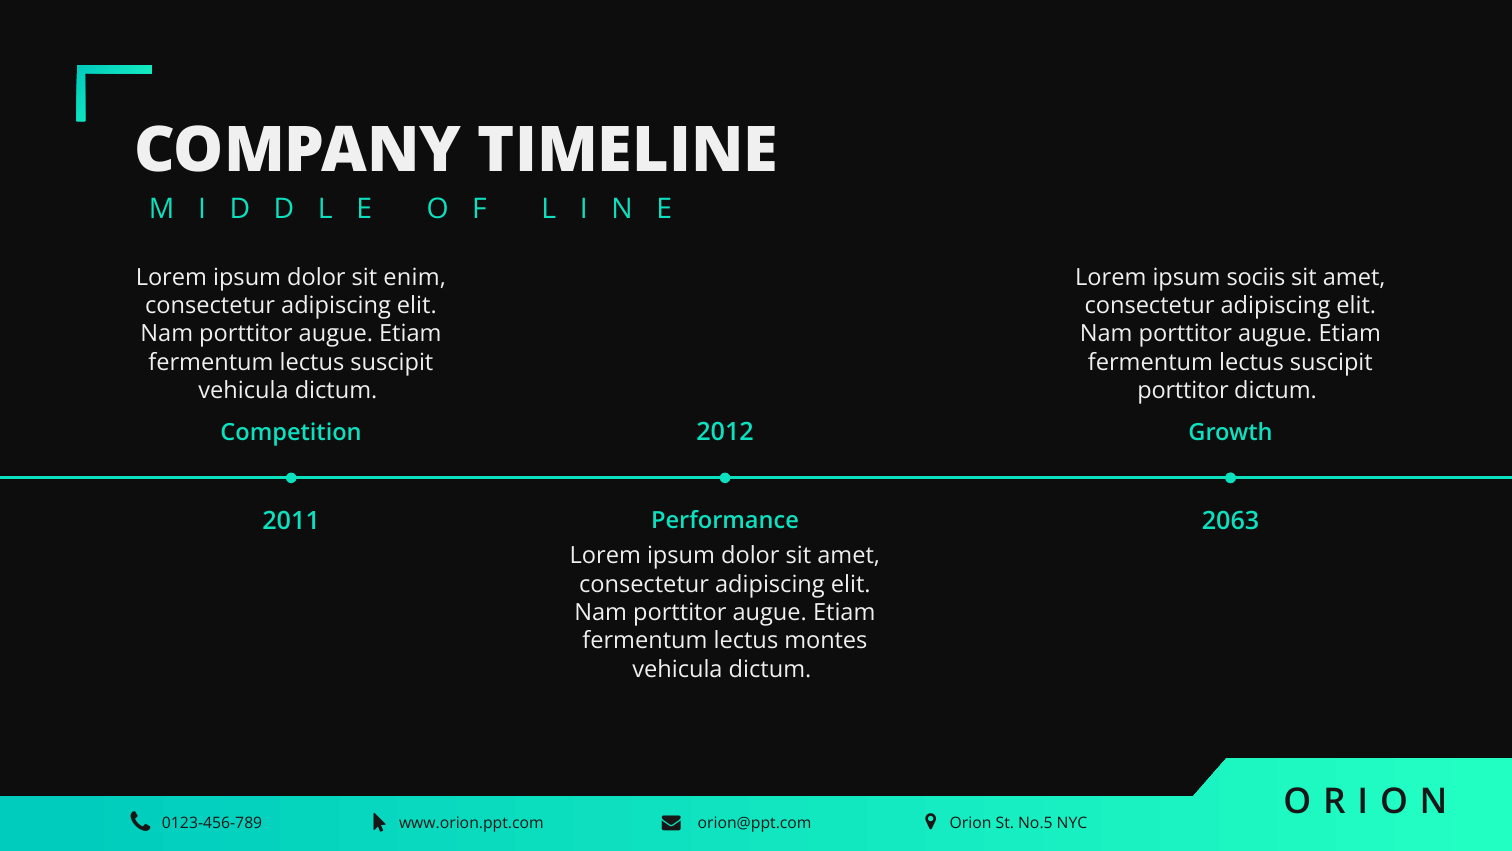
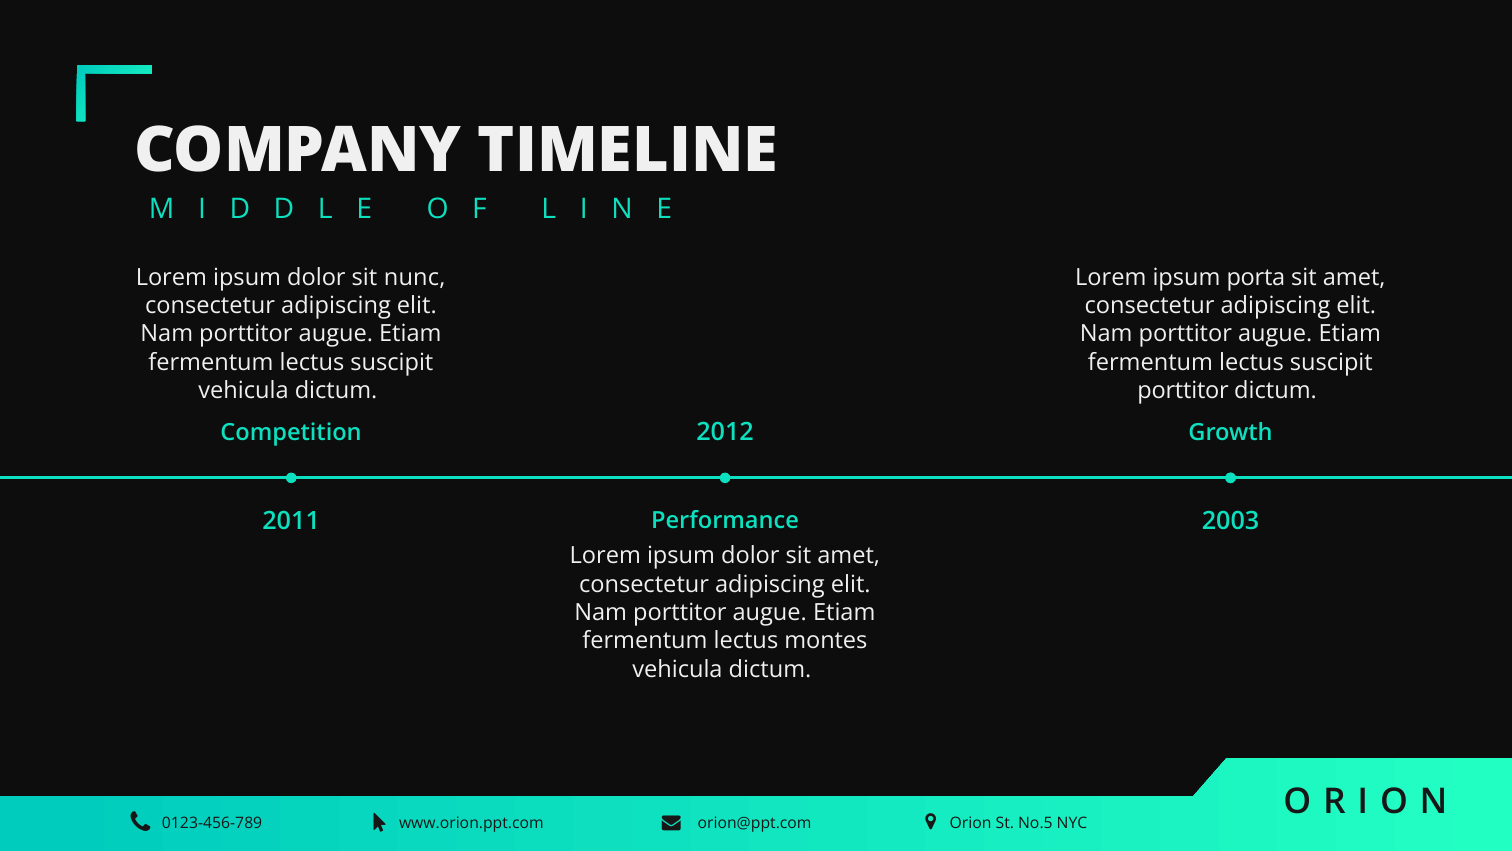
enim: enim -> nunc (415, 277)
sociis: sociis -> porta (1256, 277)
2063: 2063 -> 2003 (1231, 521)
